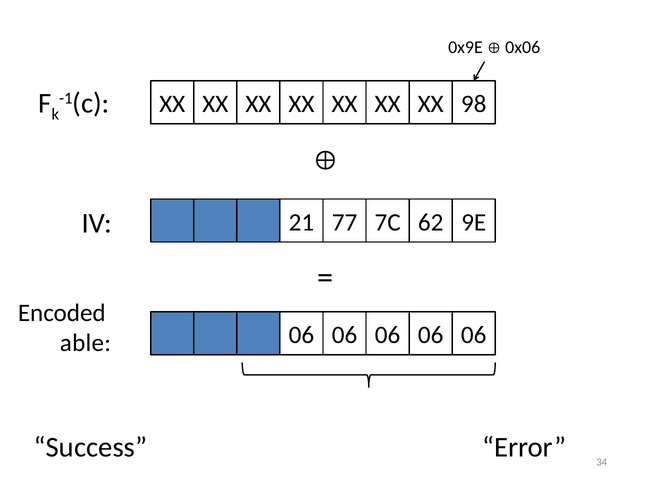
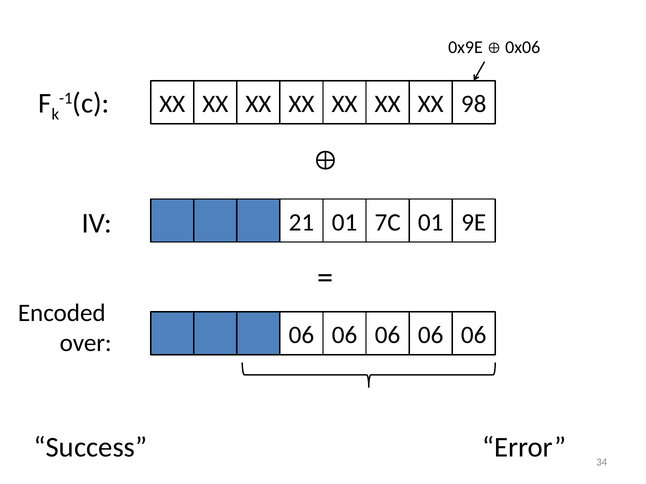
21 77: 77 -> 01 (345, 222)
7C 62: 62 -> 01 (431, 222)
able: able -> over (86, 343)
